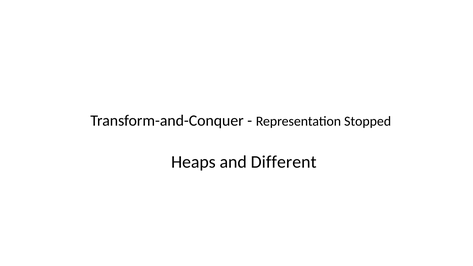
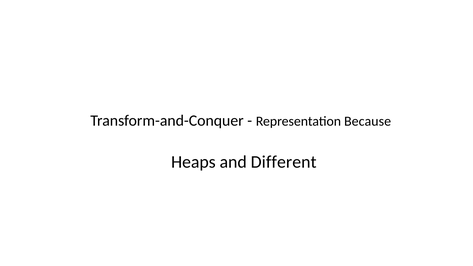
Stopped: Stopped -> Because (368, 121)
